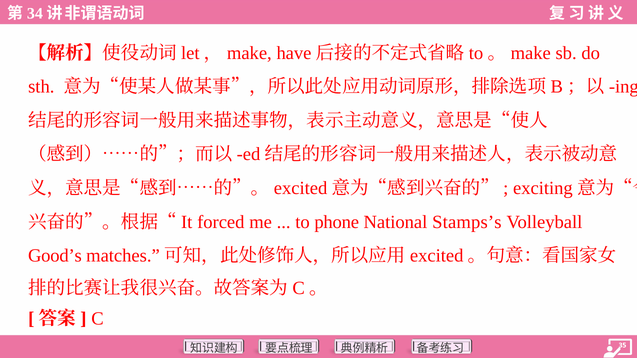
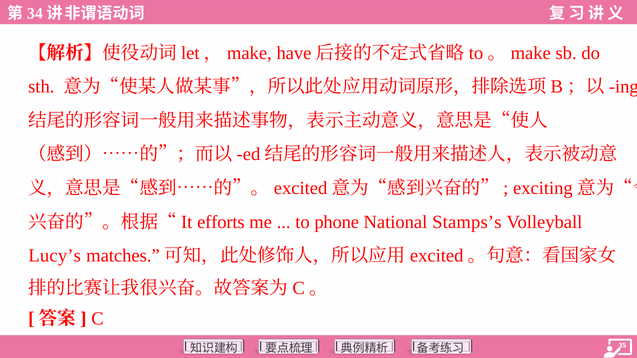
forced: forced -> efforts (221, 222)
Good’s: Good’s -> Lucy’s (55, 256)
